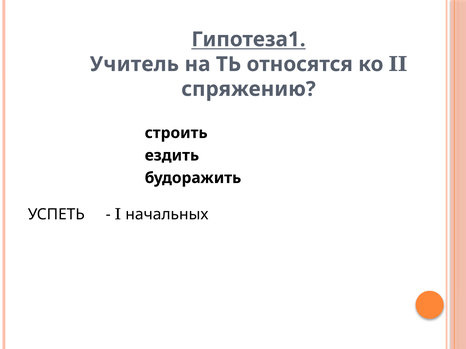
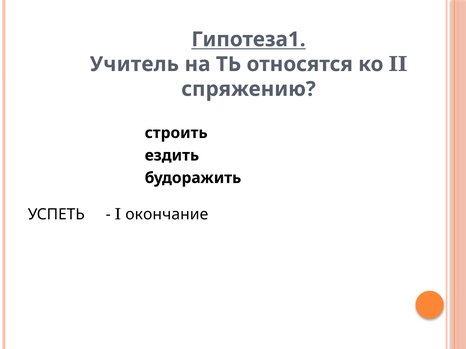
начальных: начальных -> окончание (167, 215)
